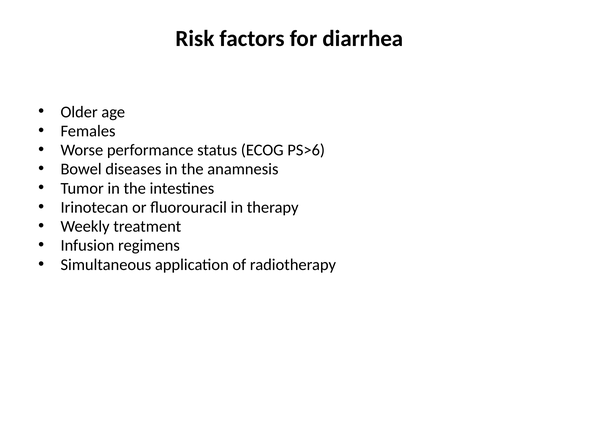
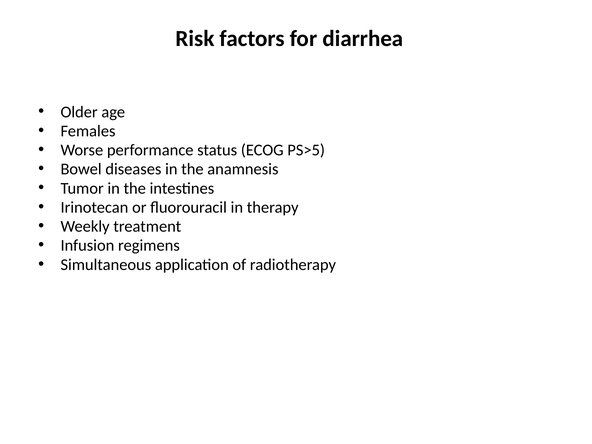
PS>6: PS>6 -> PS>5 (306, 150)
